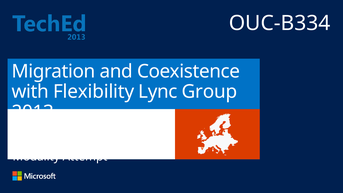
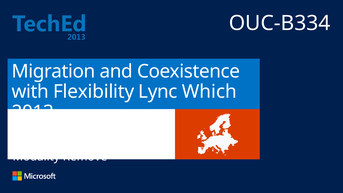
Group: Group -> Which (209, 92)
Attempt: Attempt -> Remove (85, 157)
